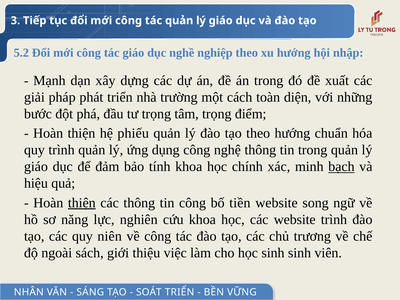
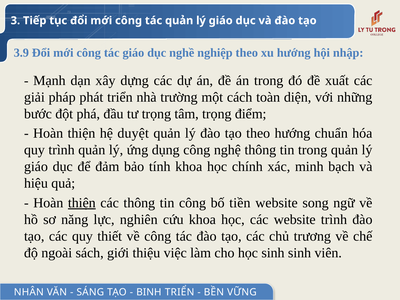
5.2: 5.2 -> 3.9 (21, 53)
phiếu: phiếu -> duyệt (133, 133)
bạch underline: present -> none (341, 167)
niên: niên -> thiết (110, 236)
SOÁT: SOÁT -> BINH (149, 292)
